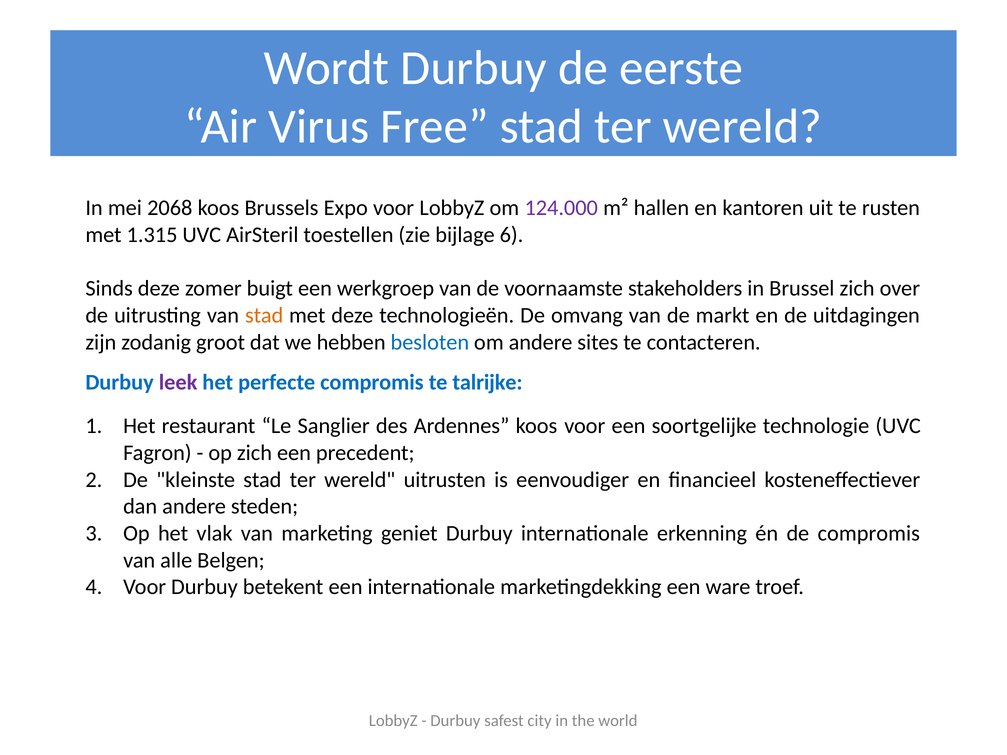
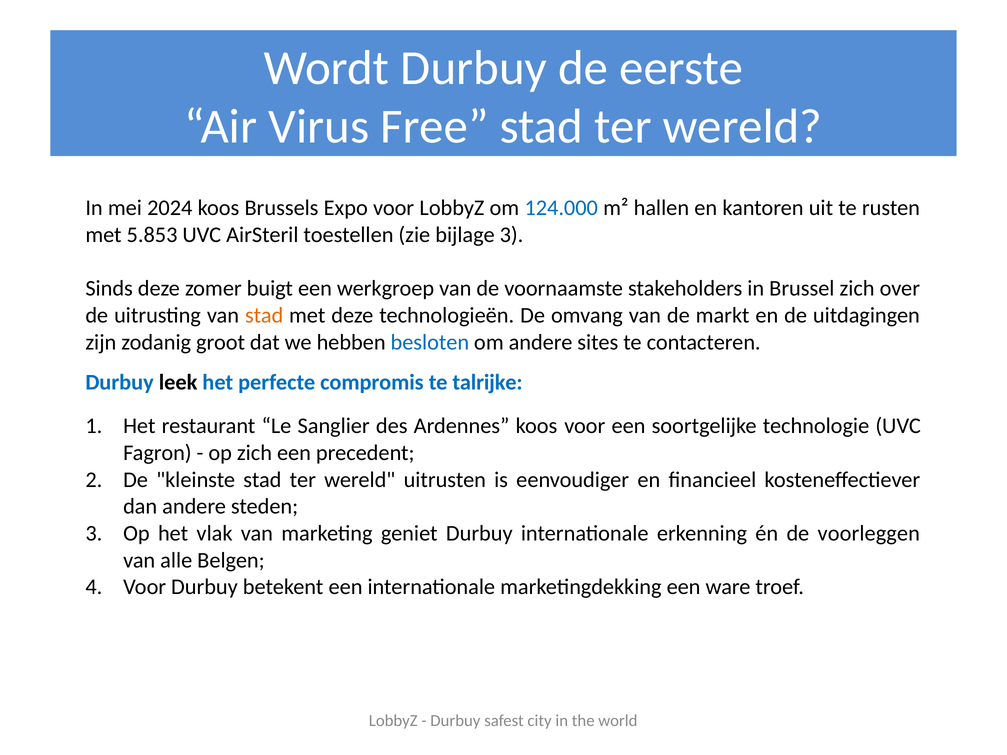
2068: 2068 -> 2024 (170, 208)
124.000 colour: purple -> blue (561, 208)
1.315: 1.315 -> 5.853 (152, 235)
bijlage 6: 6 -> 3 (512, 235)
leek colour: purple -> black (178, 383)
de compromis: compromis -> voorleggen (869, 534)
